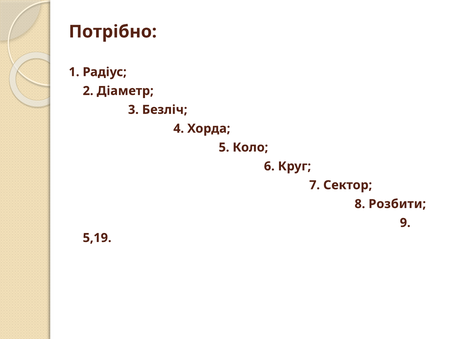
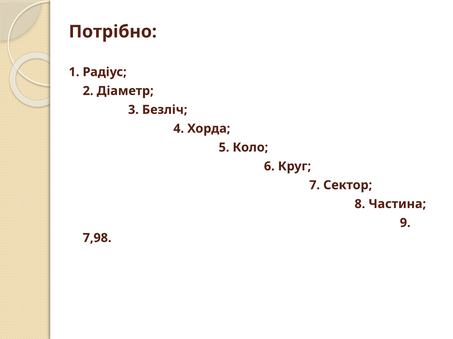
Розбити: Розбити -> Частина (397, 204)
5,19: 5,19 -> 7,98 (97, 238)
